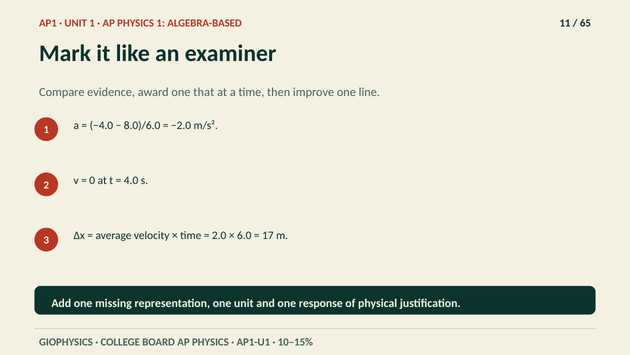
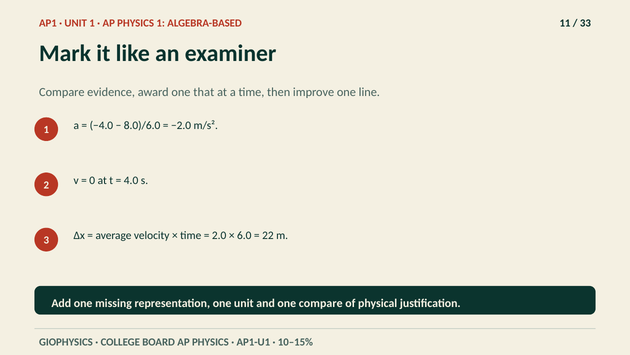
65: 65 -> 33 (585, 23)
17: 17 -> 22 (268, 235)
one response: response -> compare (321, 303)
